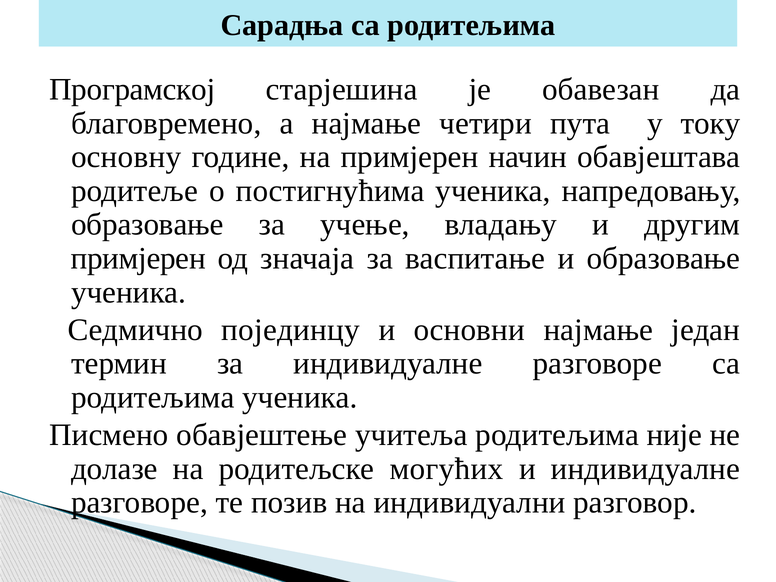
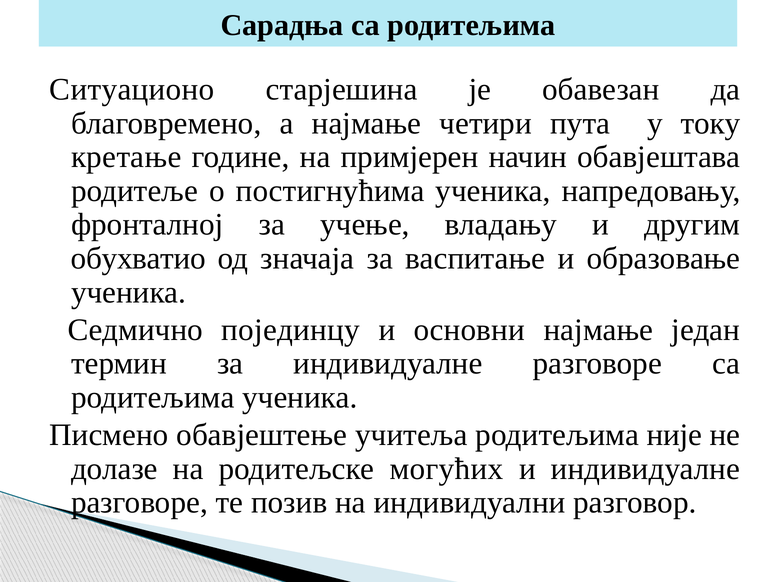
Програмској: Програмској -> Ситуационо (132, 90)
основну: основну -> кретање (126, 157)
образовање: образовање -> фронталној (147, 225)
примјерен: примјерен -> обухватио (138, 258)
